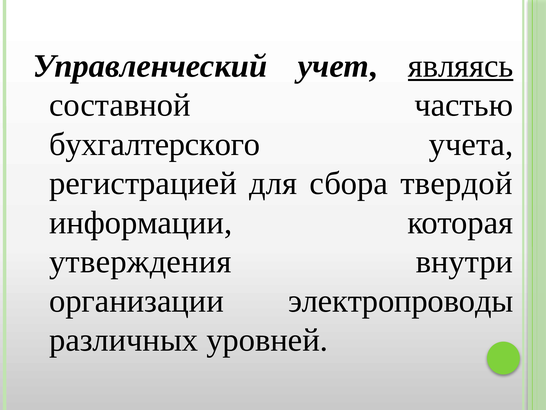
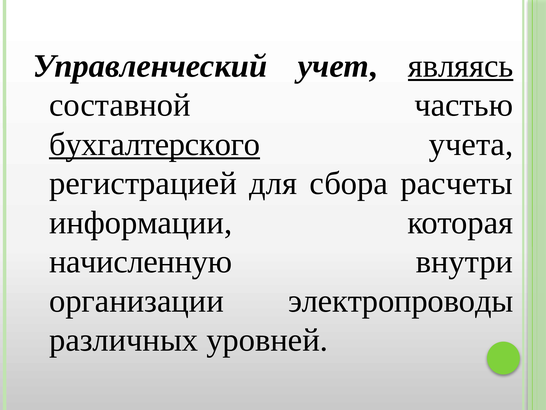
бухгалтерского underline: none -> present (155, 144)
твердой: твердой -> расчеты (457, 183)
утверждения: утверждения -> начисленную (141, 262)
